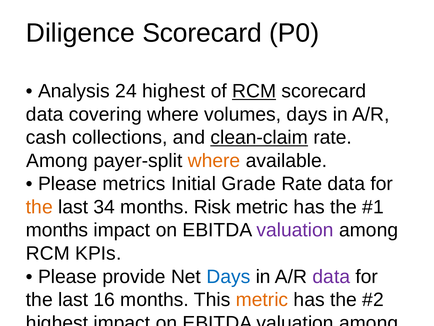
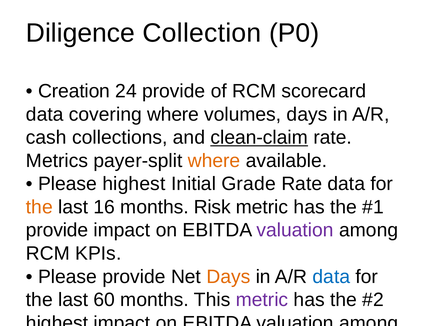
Diligence Scorecard: Scorecard -> Collection (202, 33)
Analysis: Analysis -> Creation (74, 91)
24 highest: highest -> provide (174, 91)
RCM underline: present -> none (254, 91)
Among: Among -> Metrics (57, 160)
Please metrics: metrics -> highest (134, 184)
34: 34 -> 16 (104, 207)
months: months -> provide (57, 230)
Days colour: blue -> orange (228, 276)
data colour: purple -> blue (331, 276)
16: 16 -> 60 (104, 299)
metric colour: orange -> purple (262, 299)
